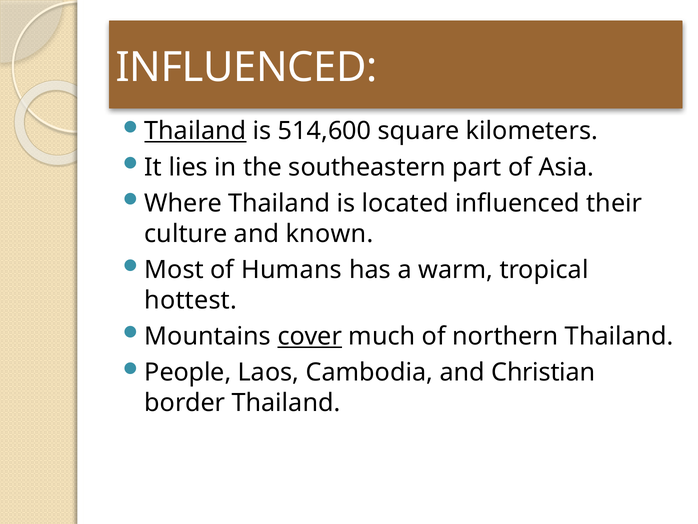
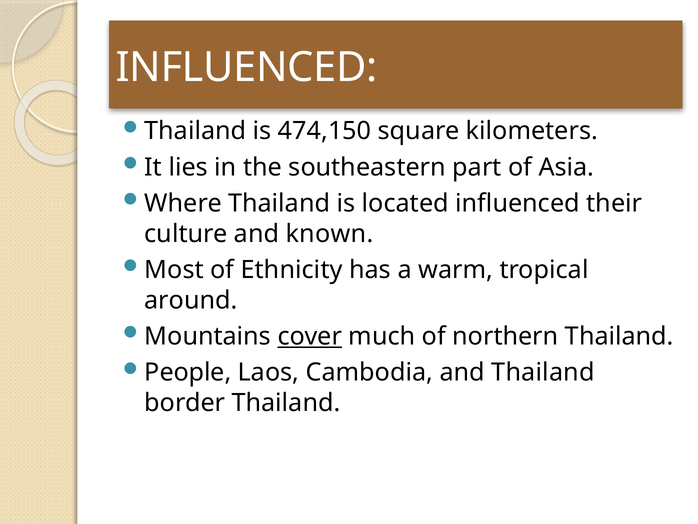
Thailand underline: present -> none (195, 131)
514,600: 514,600 -> 474,150 (325, 131)
Humans: Humans -> Ethnicity (292, 270)
hottest: hottest -> around (191, 300)
and Christian: Christian -> Thailand (543, 372)
